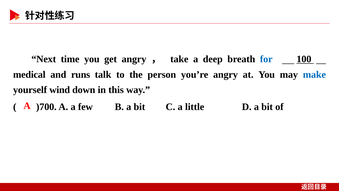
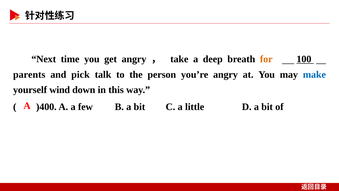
for colour: blue -> orange (266, 59)
medical: medical -> parents (29, 74)
runs: runs -> pick (81, 74)
)700: )700 -> )400 (46, 107)
